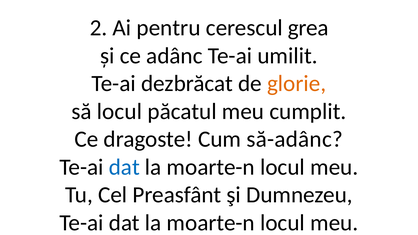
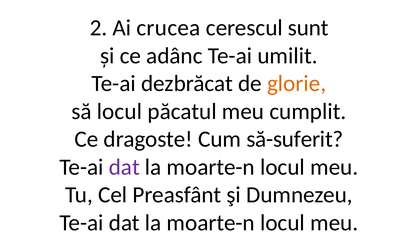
pentru: pentru -> crucea (168, 28)
grea: grea -> sunt (308, 28)
să-adânc: să-adânc -> să-suferit (295, 139)
dat colour: blue -> purple (124, 167)
